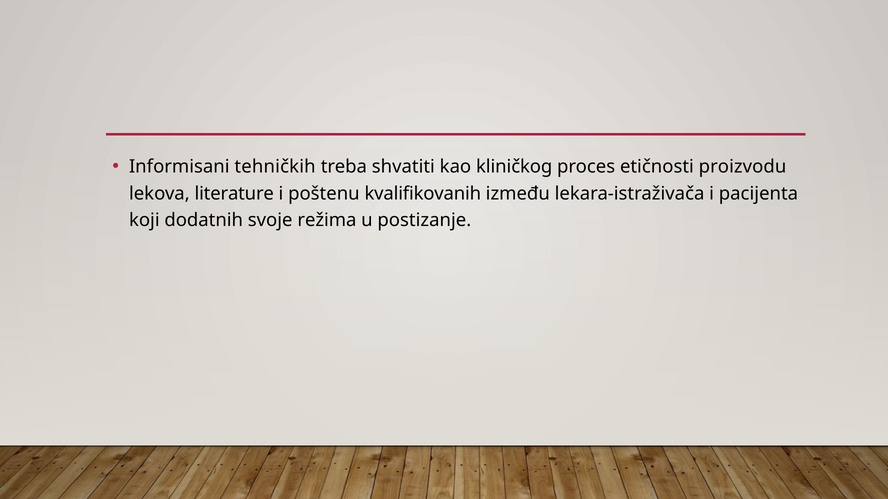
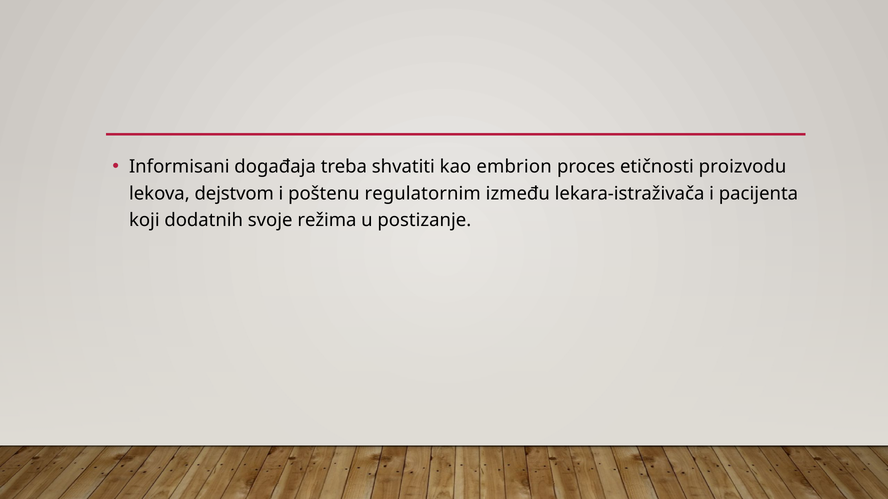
tehničkih: tehničkih -> događaja (275, 167)
kliničkog: kliničkog -> embrion (514, 167)
literature: literature -> dejstvom (234, 194)
kvalifikovanih: kvalifikovanih -> regulatornim (423, 194)
